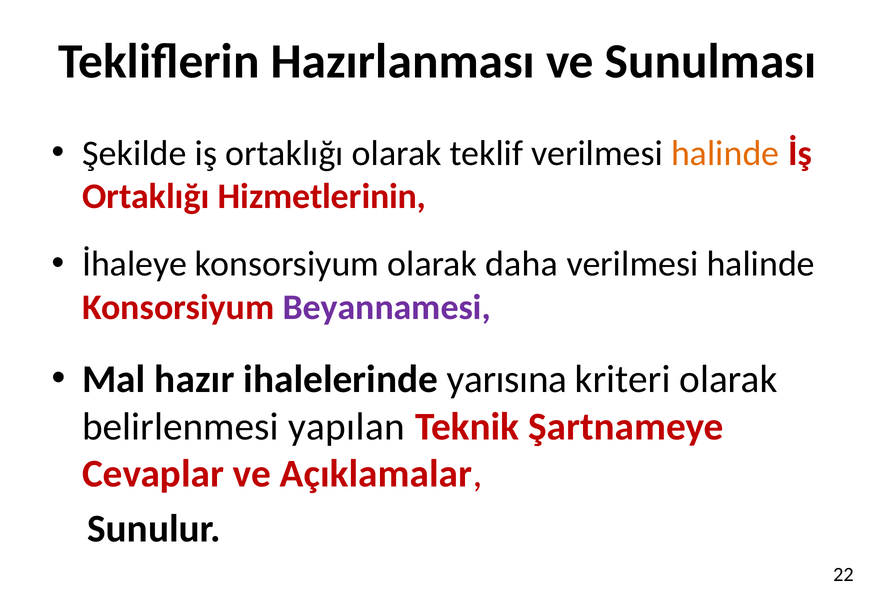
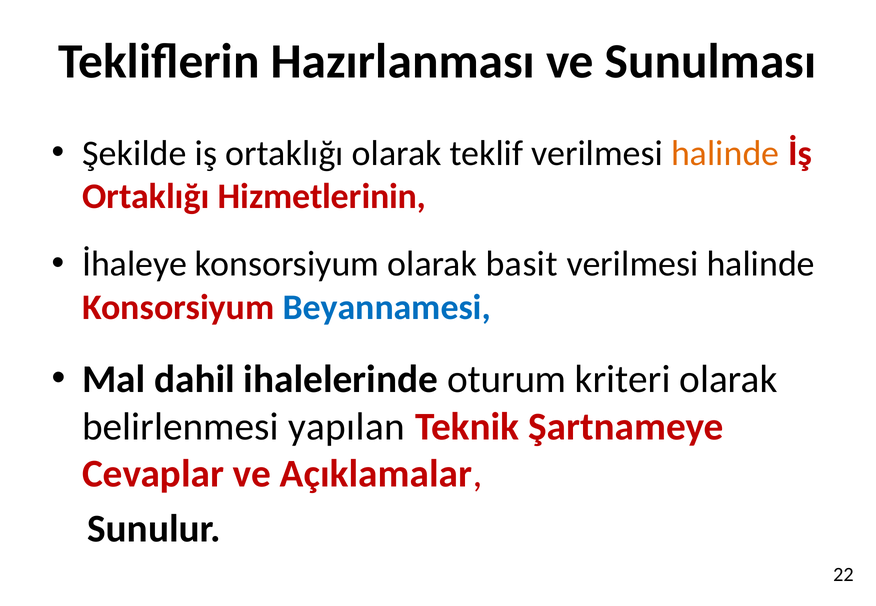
daha: daha -> basit (522, 264)
Beyannamesi colour: purple -> blue (387, 308)
hazır: hazır -> dahil (195, 380)
yarısına: yarısına -> oturum (507, 380)
